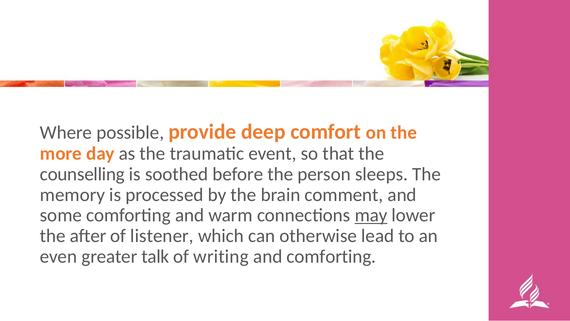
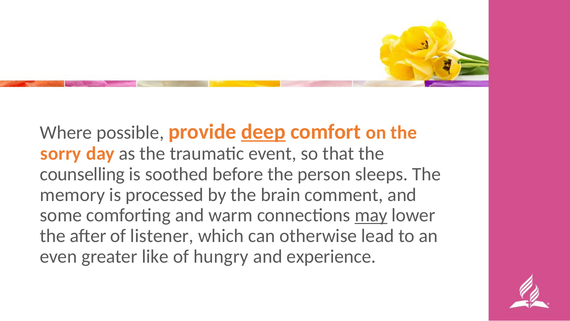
deep underline: none -> present (263, 132)
more: more -> sorry (61, 154)
talk: talk -> like (155, 256)
writing: writing -> hungry (221, 256)
and comforting: comforting -> experience (331, 256)
